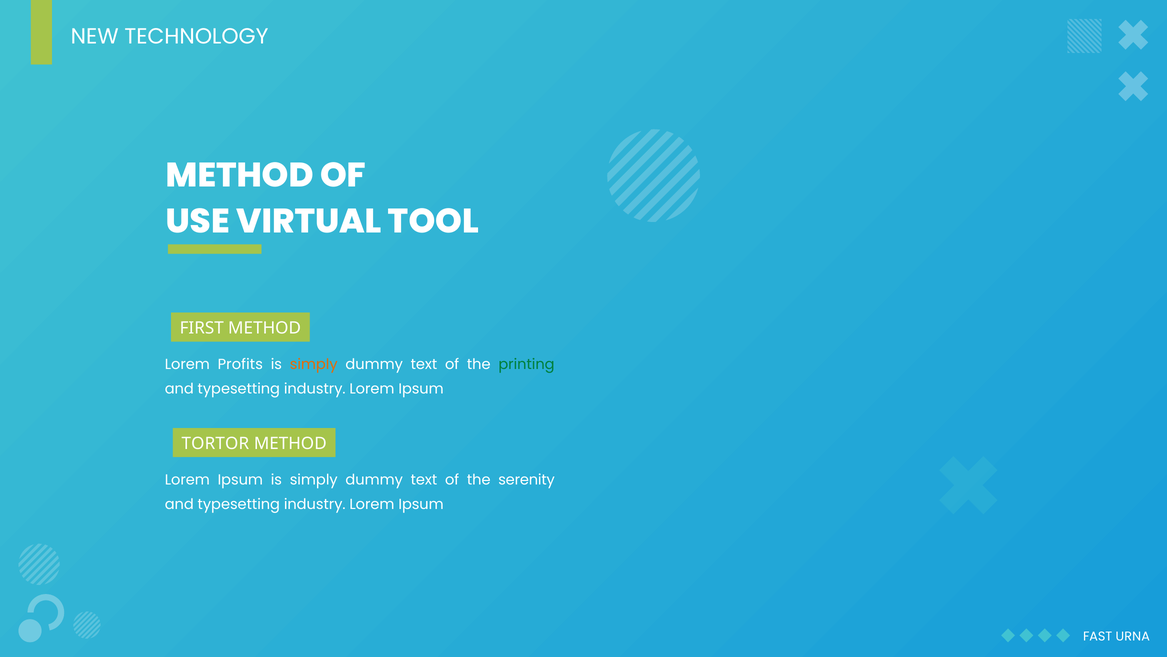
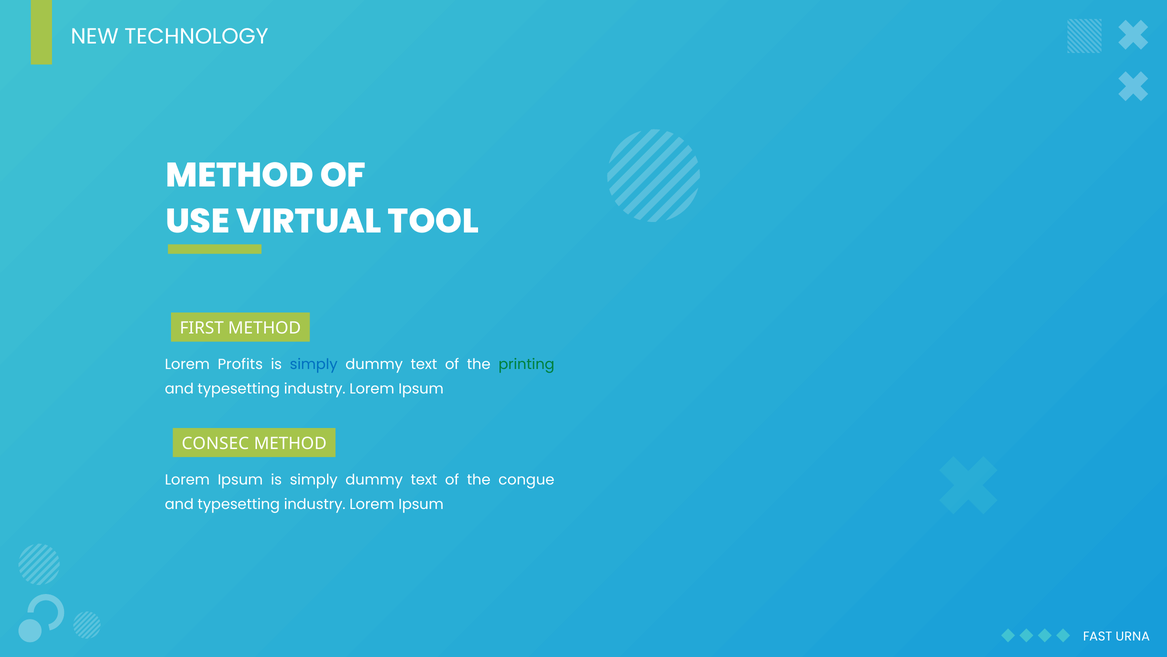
simply colour: orange -> blue (314, 364)
TORTOR: TORTOR -> CONSEC (215, 443)
serenity: serenity -> congue (526, 479)
